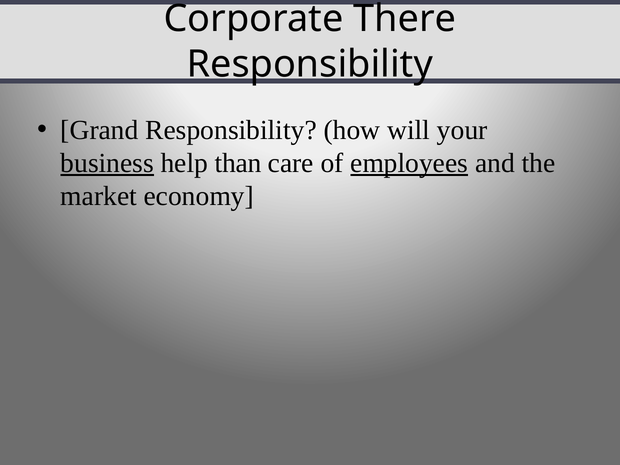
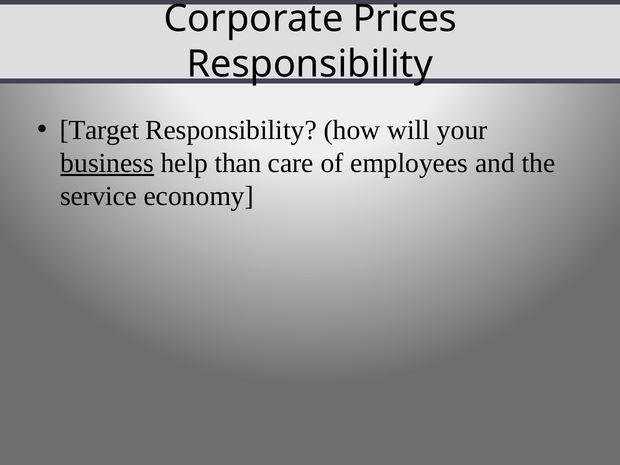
There: There -> Prices (405, 19)
Grand: Grand -> Target (100, 130)
employees underline: present -> none (409, 163)
market: market -> service (99, 196)
